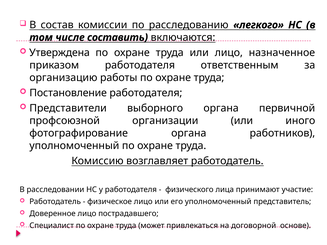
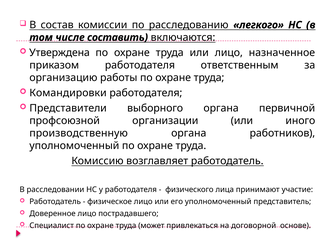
Постановление: Постановление -> Командировки (68, 93)
фотографирование: фотографирование -> производственную (79, 133)
